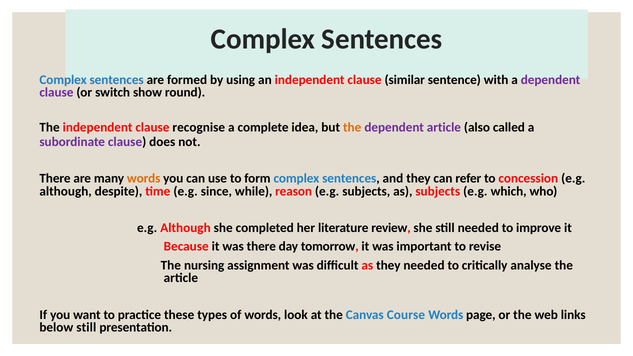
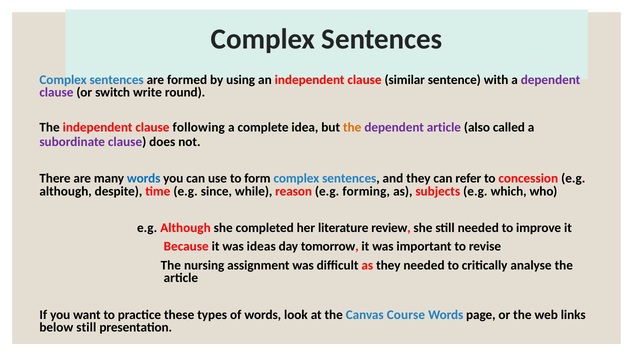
show: show -> write (148, 92)
recognise: recognise -> following (199, 128)
words colour: orange -> blue (144, 179)
e.g subjects: subjects -> forming (366, 191)
was there: there -> ideas (261, 247)
